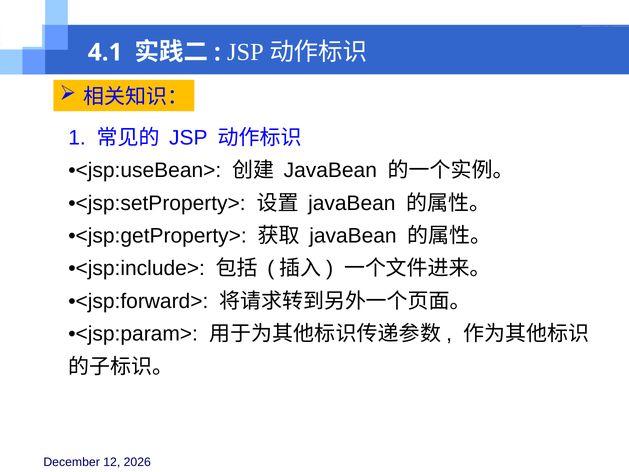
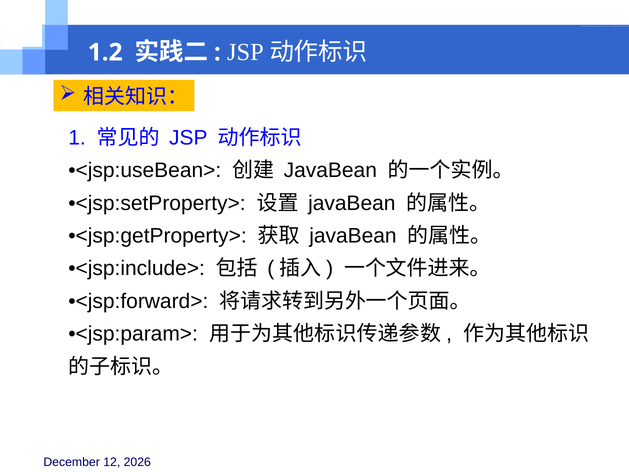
4.1: 4.1 -> 1.2 (105, 52)
